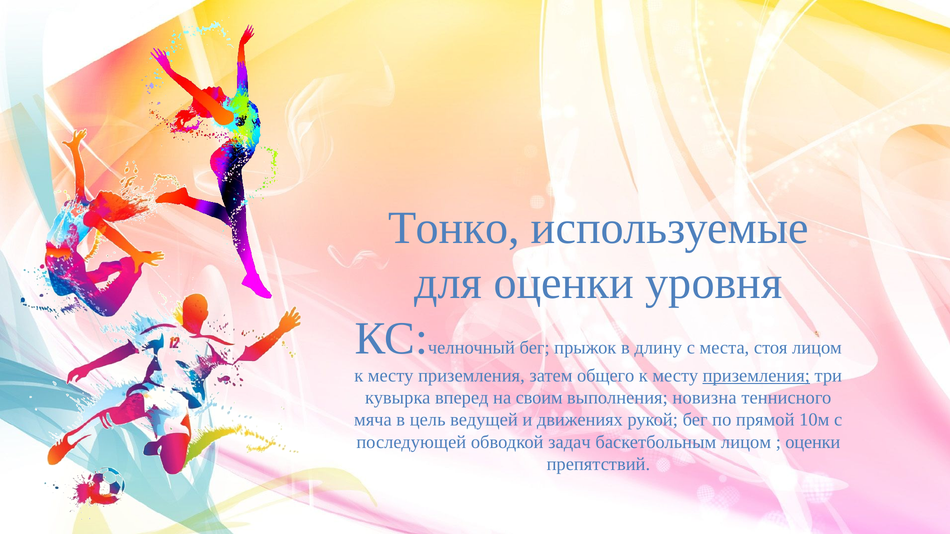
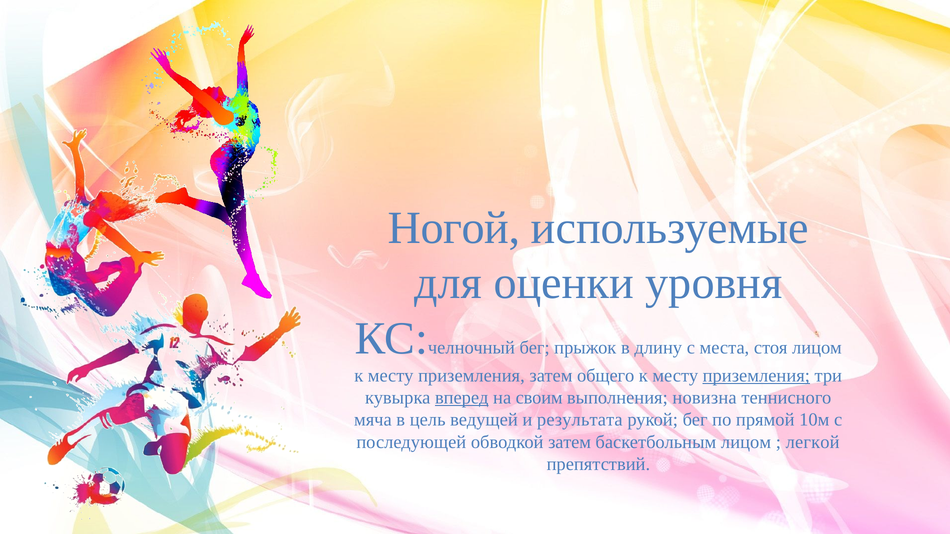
Тонко: Тонко -> Ногой (454, 228)
вперед underline: none -> present (462, 398)
движениях: движениях -> результата (580, 420)
обводкой задач: задач -> затем (570, 442)
оценки: оценки -> легкой (813, 442)
